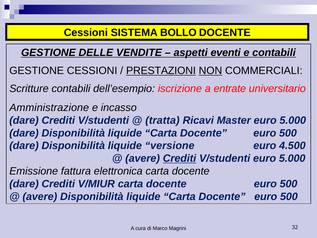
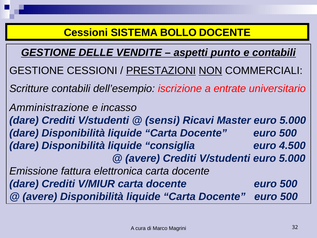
eventi: eventi -> punto (226, 53)
tratta: tratta -> sensi (162, 120)
versione: versione -> consiglia (170, 146)
Crediti underline: present -> none (180, 158)
